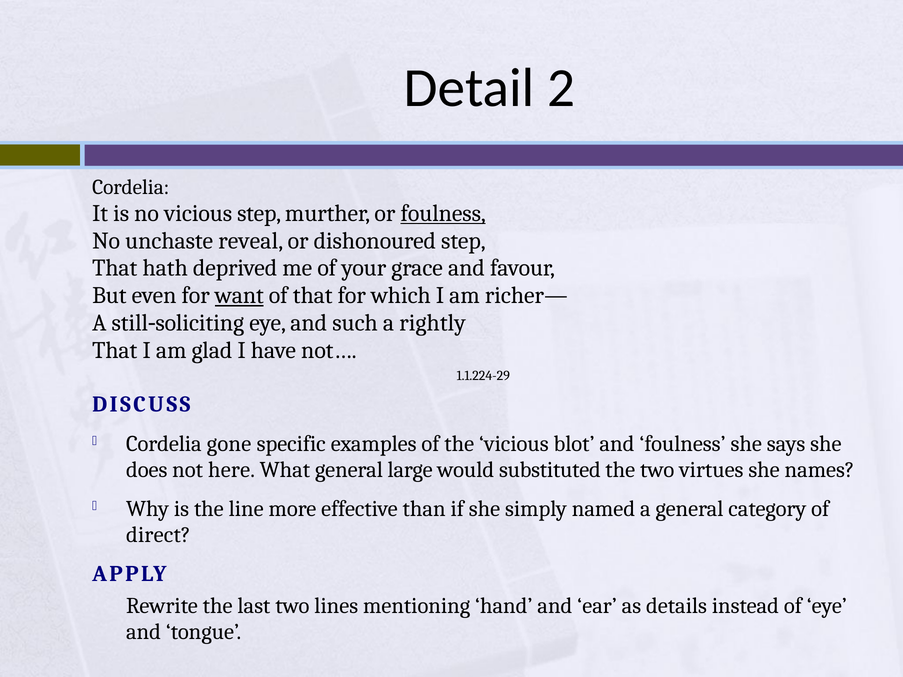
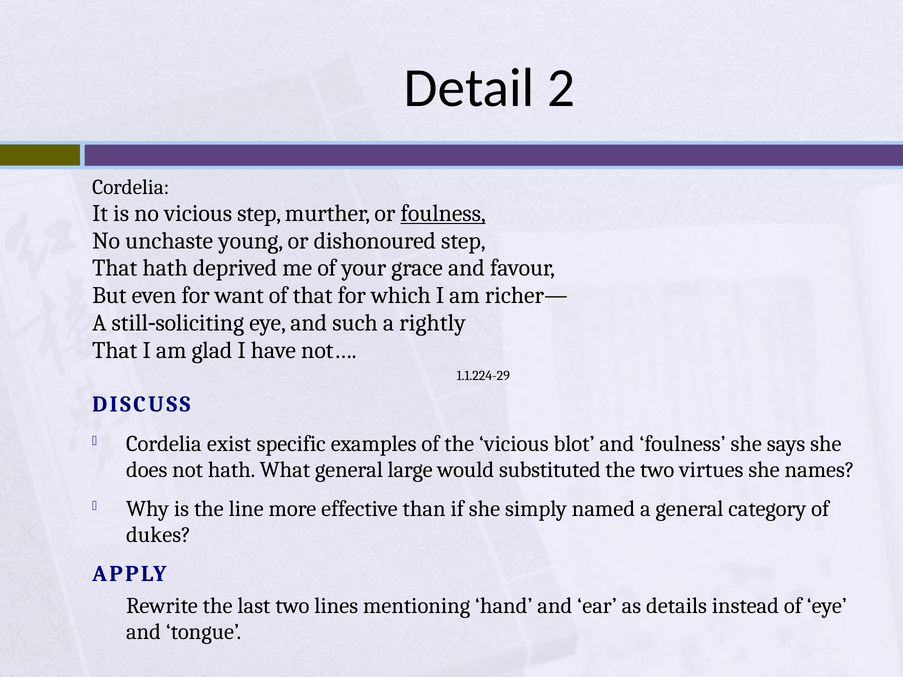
reveal: reveal -> young (251, 241)
want underline: present -> none (239, 296)
gone: gone -> exist (229, 444)
not here: here -> hath (232, 470)
direct: direct -> dukes (158, 535)
